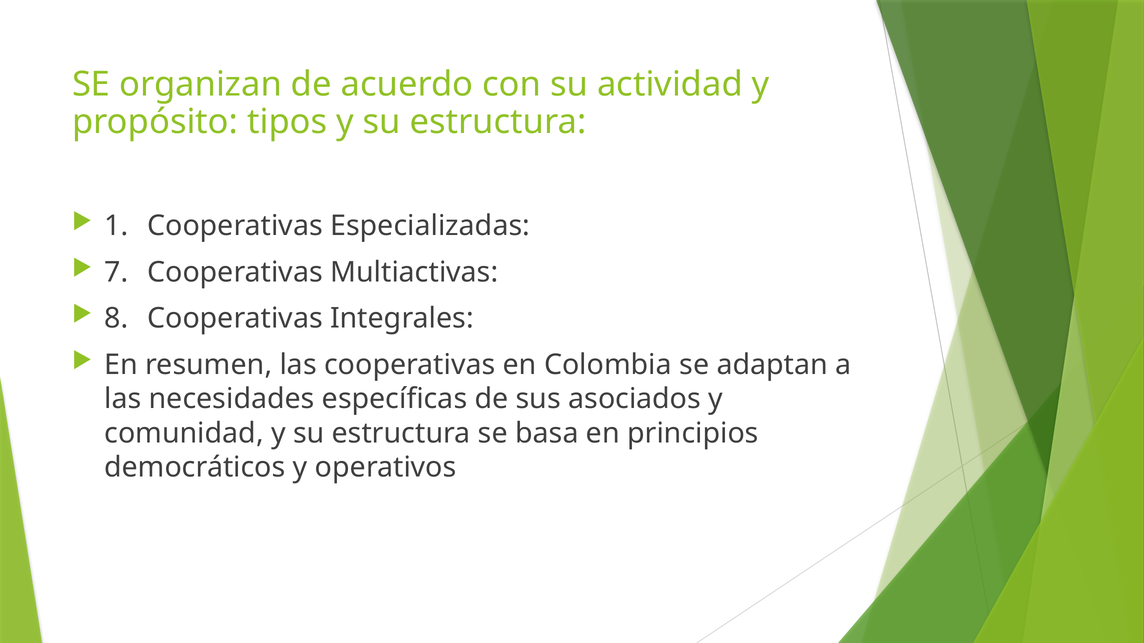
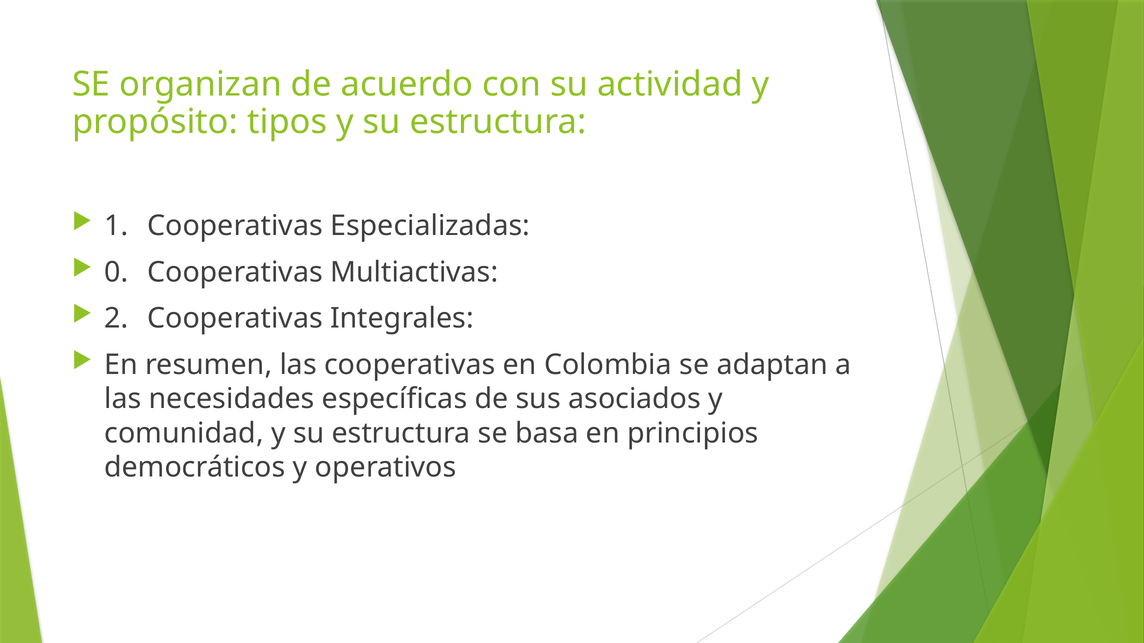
7: 7 -> 0 (116, 272)
8: 8 -> 2 (116, 319)
